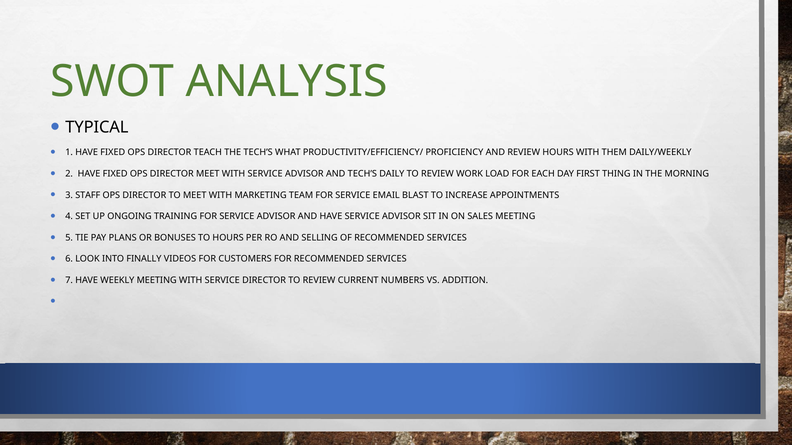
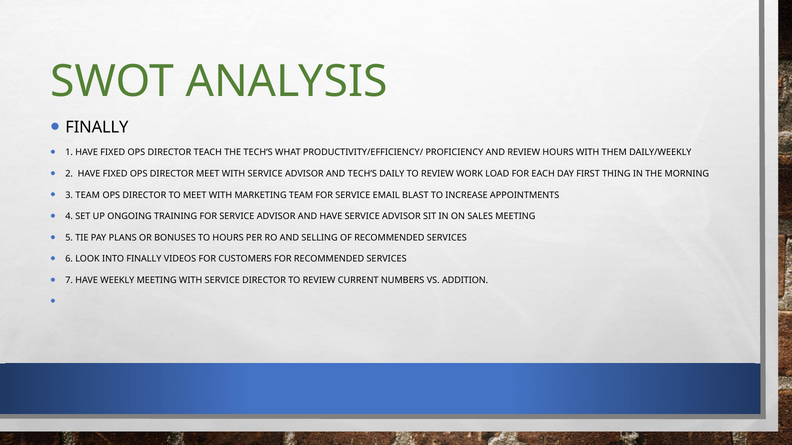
TYPICAL: TYPICAL -> FINALLY (97, 127)
3 STAFF: STAFF -> TEAM (88, 195)
